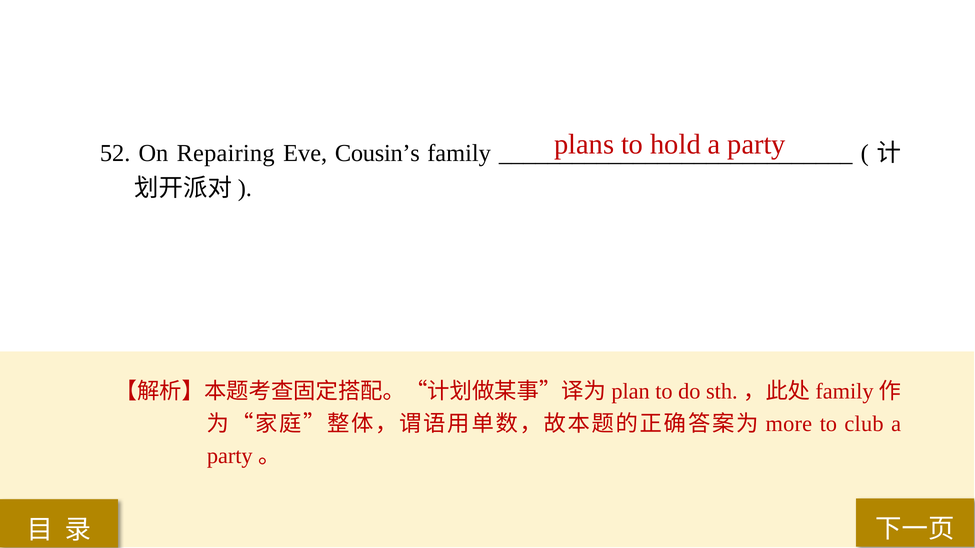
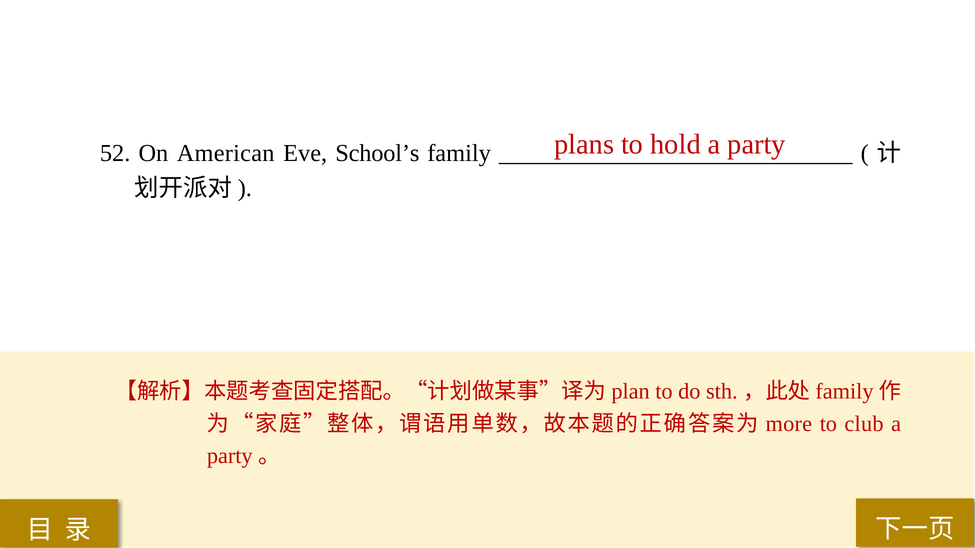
Repairing: Repairing -> American (226, 153)
Cousin’s: Cousin’s -> School’s (377, 153)
